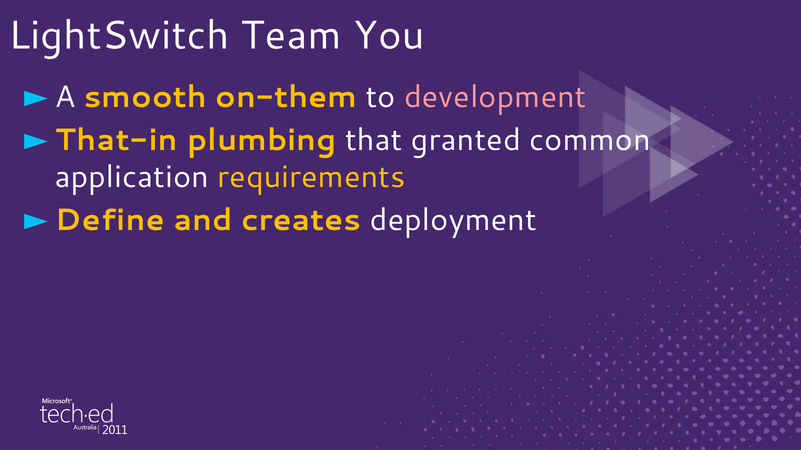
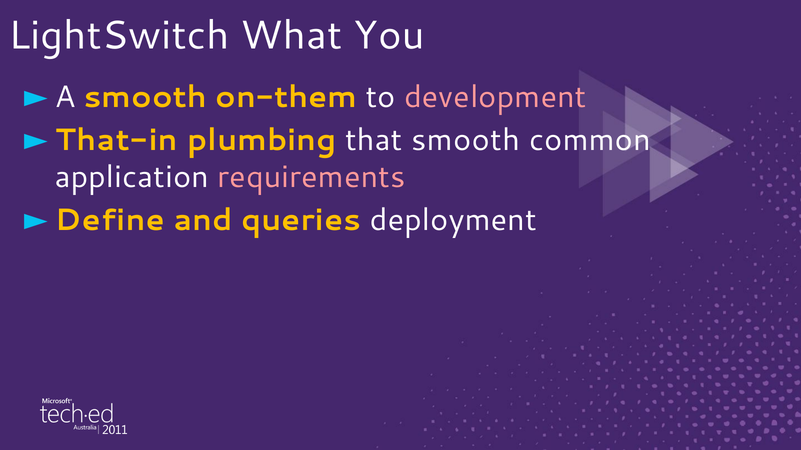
Team: Team -> What (291, 36)
that granted: granted -> smooth (466, 140)
requirements colour: yellow -> pink (311, 177)
creates: creates -> queries (301, 221)
